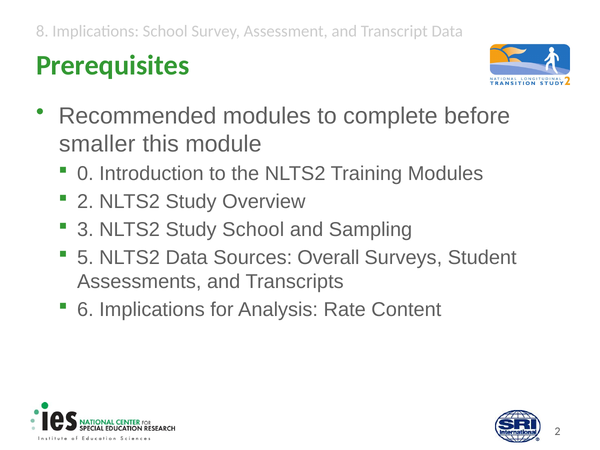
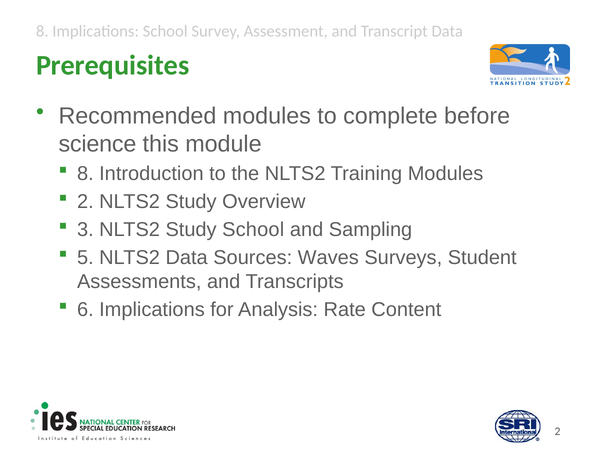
smaller: smaller -> science (97, 144)
0: 0 -> 8 (85, 174)
Overall: Overall -> Waves (328, 258)
